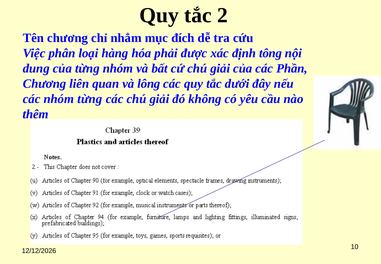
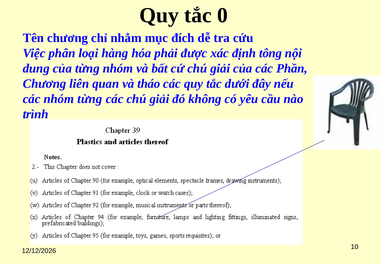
2: 2 -> 0 (222, 15)
lông: lông -> tháo (149, 84)
thêm: thêm -> trình (36, 114)
